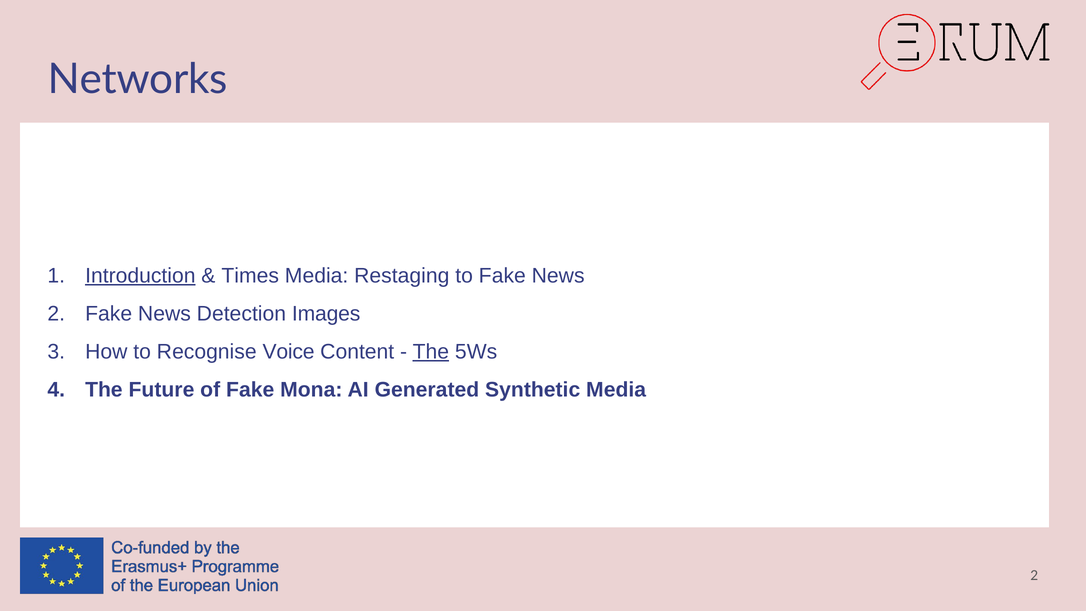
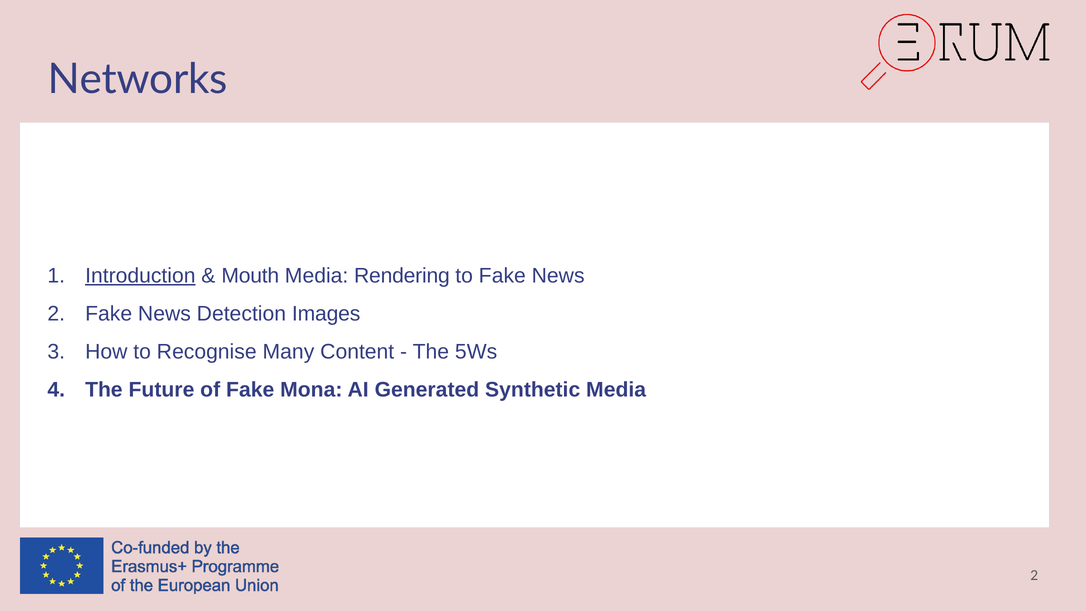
Times: Times -> Mouth (250, 276)
Restaging: Restaging -> Rendering (402, 276)
Voice: Voice -> Many (288, 352)
The underline: present -> none (431, 352)
